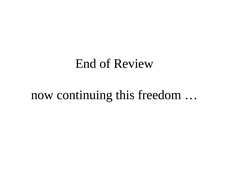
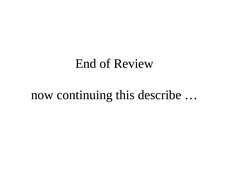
freedom: freedom -> describe (160, 95)
